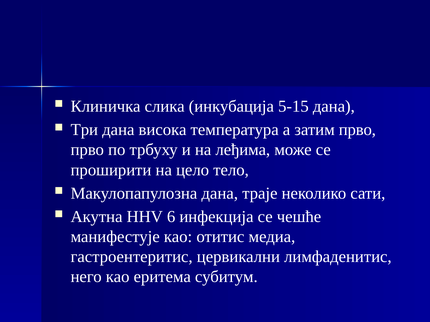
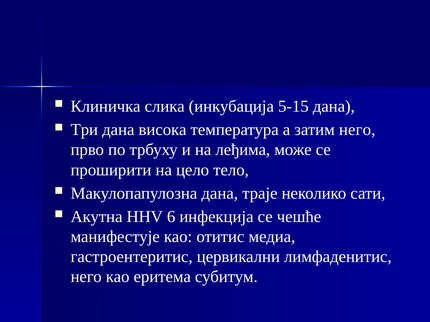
затим прво: прво -> него (357, 130)
